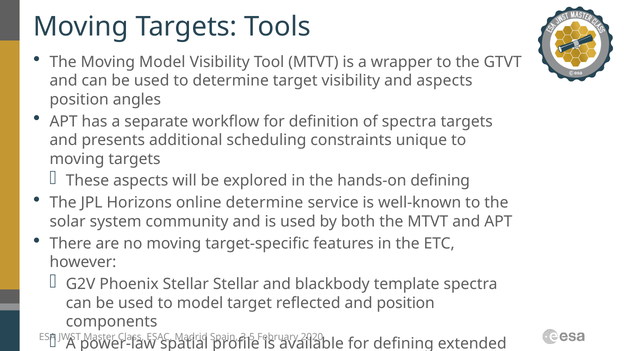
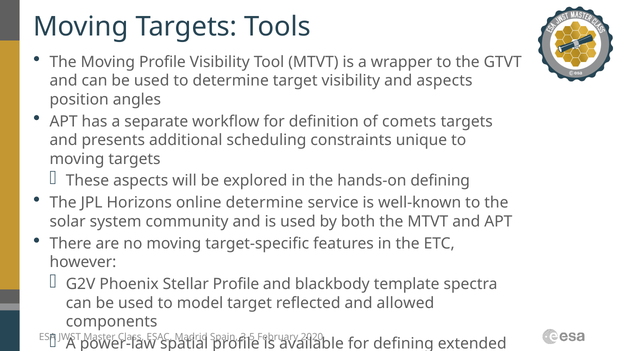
Moving Model: Model -> Profile (162, 62)
of spectra: spectra -> comets (409, 121)
Stellar Stellar: Stellar -> Profile (236, 284)
and position: position -> allowed (405, 303)
